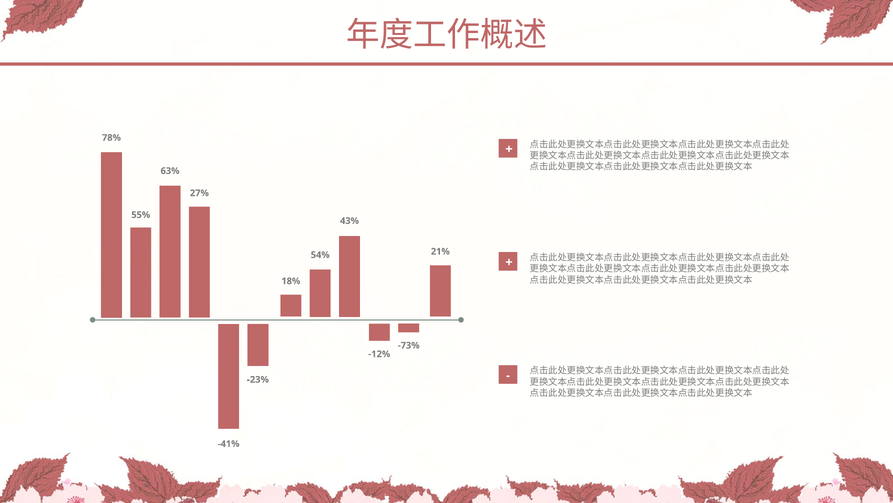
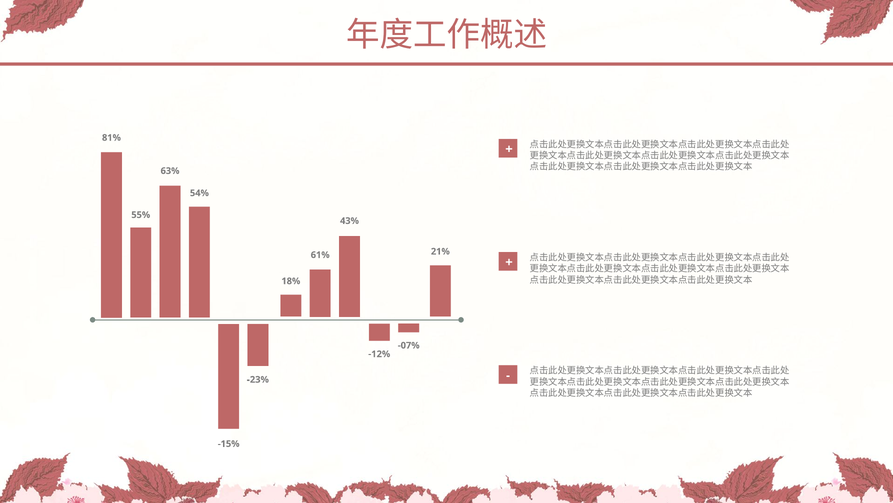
78%: 78% -> 81% (111, 138)
27%: 27% -> 54% (199, 193)
54%: 54% -> 61% (320, 255)
-73%: -73% -> -07% (409, 345)
-41%: -41% -> -15% (229, 443)
